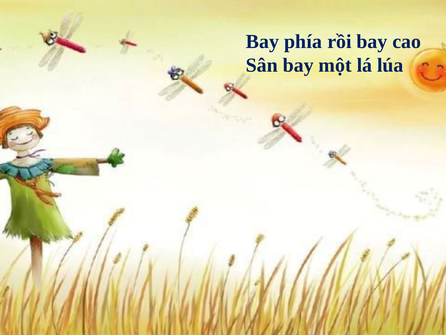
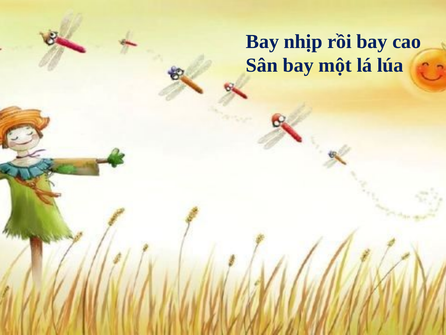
phía: phía -> nhịp (303, 41)
